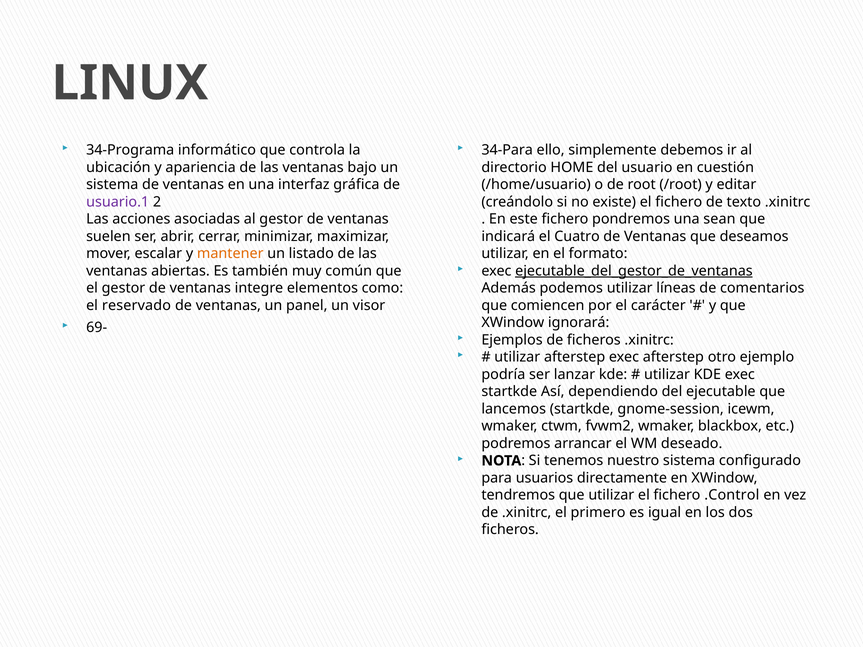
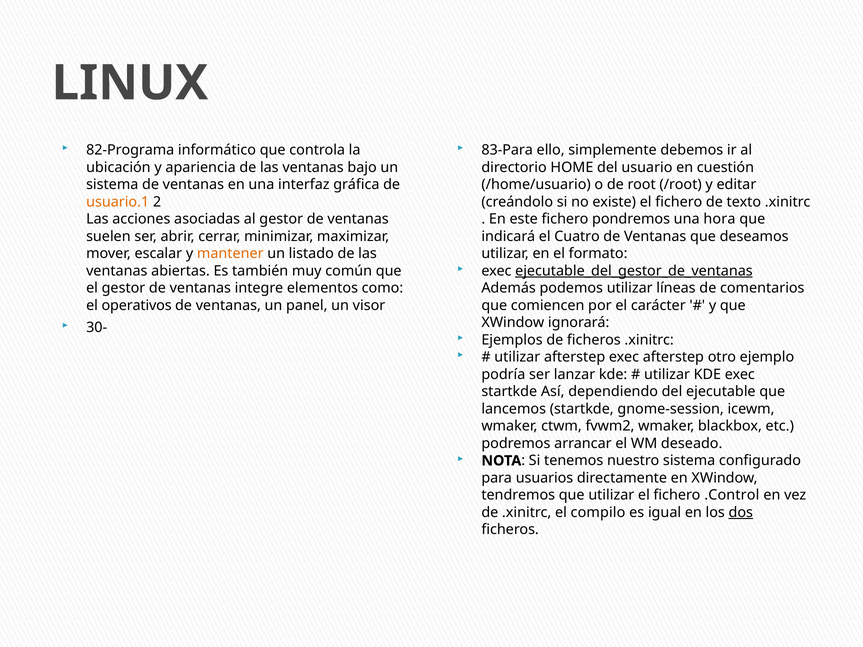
34-Programa: 34-Programa -> 82-Programa (130, 150)
34-Para: 34-Para -> 83-Para (507, 150)
usuario.1 colour: purple -> orange (118, 202)
sean: sean -> hora (719, 219)
reservado: reservado -> operativos (137, 306)
69-: 69- -> 30- (97, 328)
primero: primero -> compilo (598, 513)
dos underline: none -> present (741, 513)
